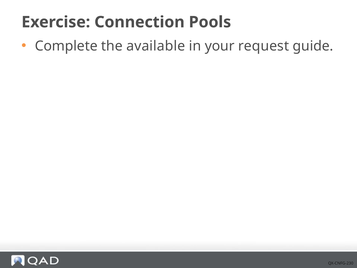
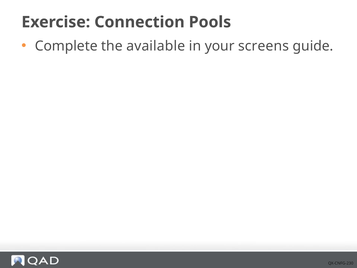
request: request -> screens (264, 46)
